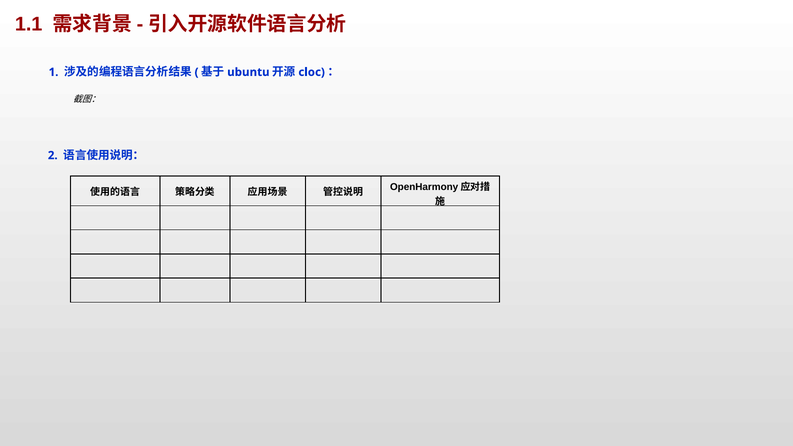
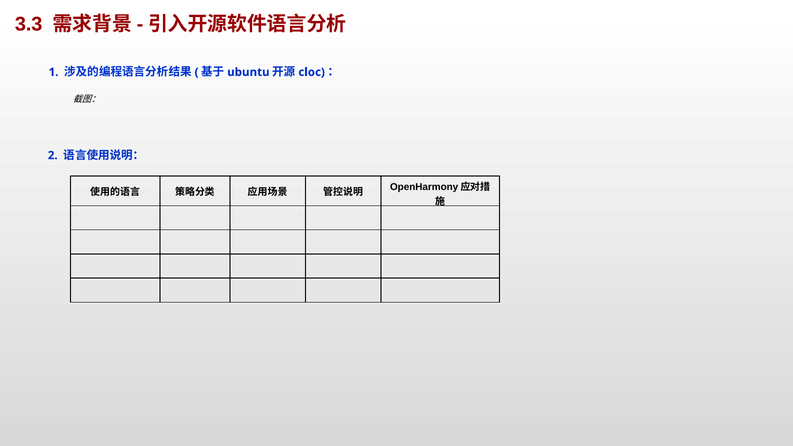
1.1: 1.1 -> 3.3 (29, 24)
